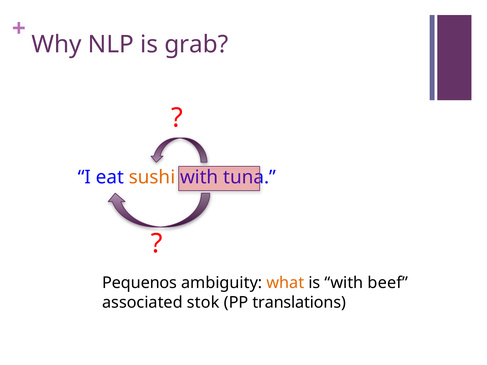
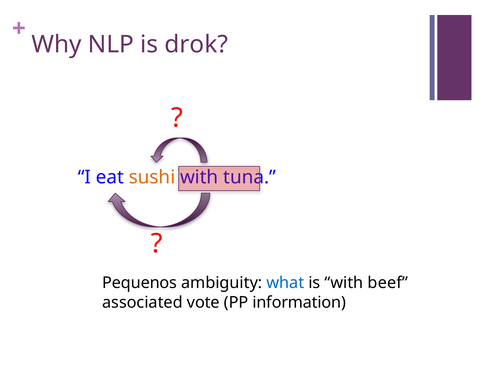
grab: grab -> drok (196, 45)
what colour: orange -> blue (285, 283)
stok: stok -> vote (203, 303)
translations: translations -> information (299, 303)
